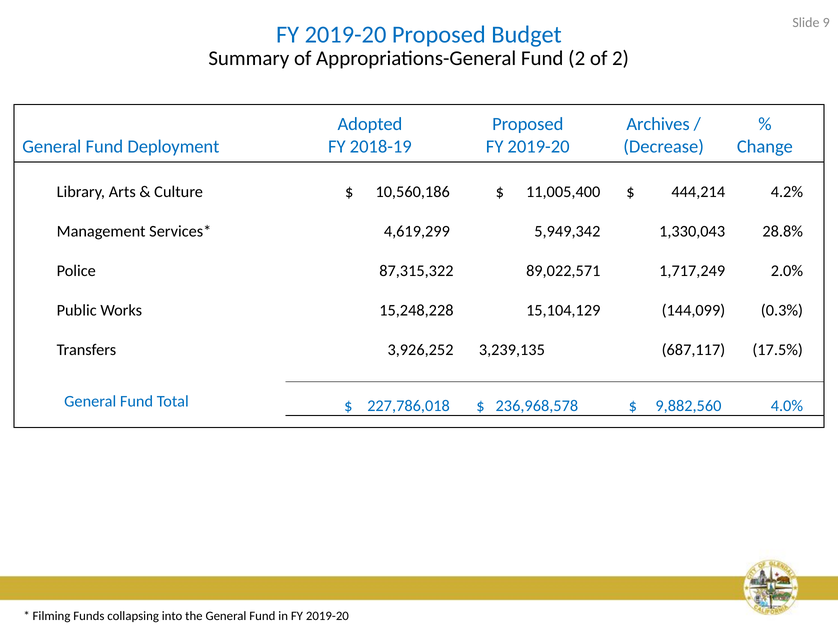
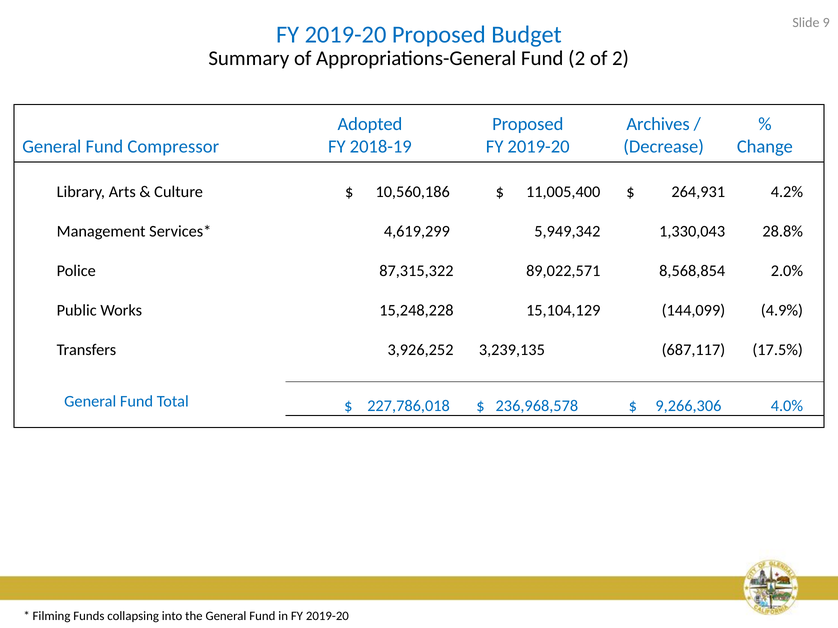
Deployment: Deployment -> Compressor (173, 147)
444,214: 444,214 -> 264,931 (698, 192)
1,717,249: 1,717,249 -> 8,568,854 (692, 271)
0.3%: 0.3% -> 4.9% (782, 311)
9,882,560: 9,882,560 -> 9,266,306 (688, 406)
